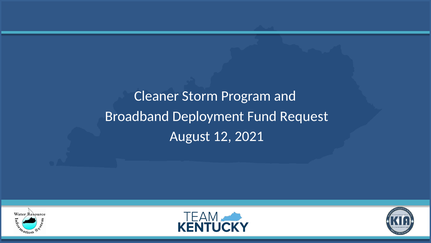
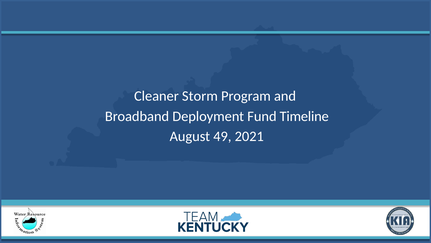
Request: Request -> Timeline (304, 116)
12: 12 -> 49 (222, 136)
